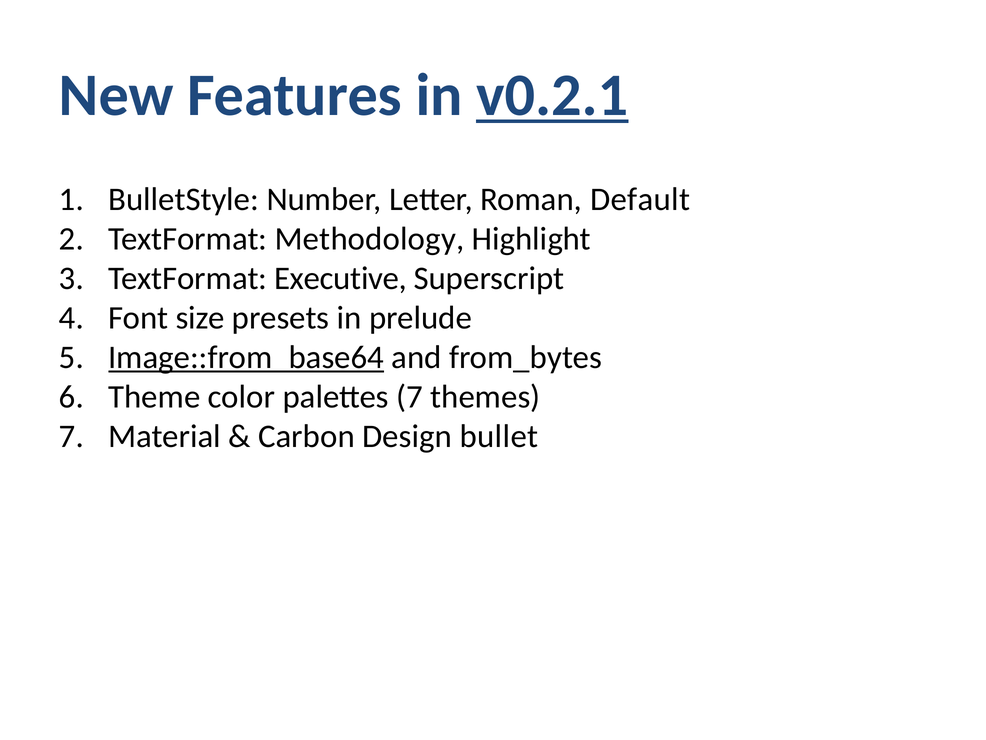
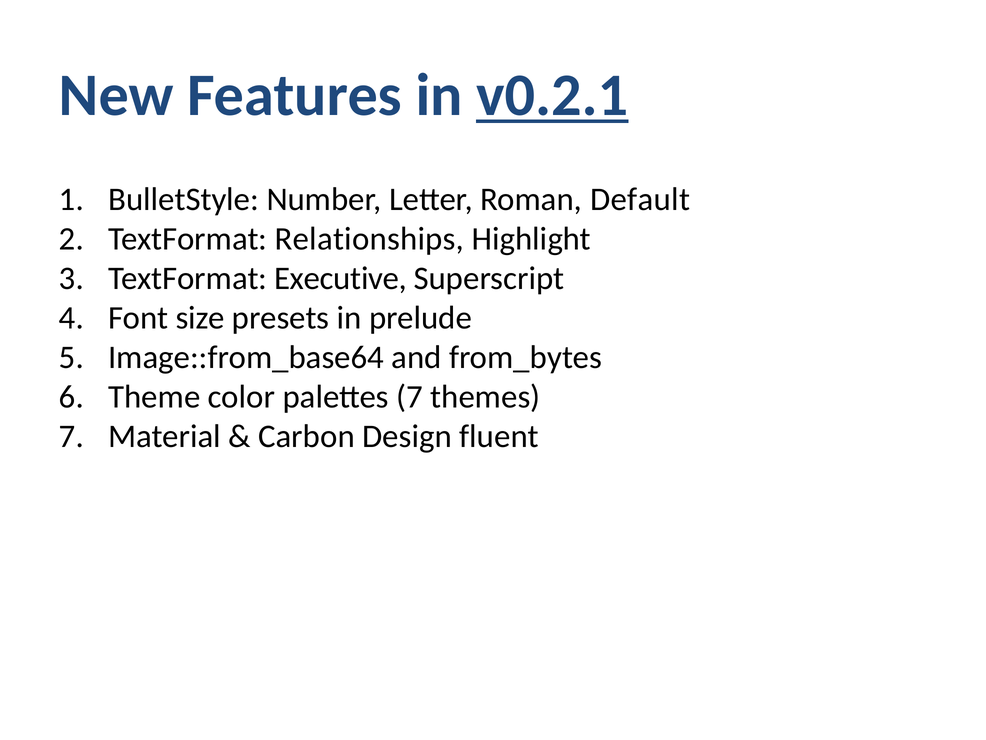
Methodology: Methodology -> Relationships (369, 239)
Image::from_base64 underline: present -> none (246, 357)
bullet: bullet -> fluent (499, 436)
